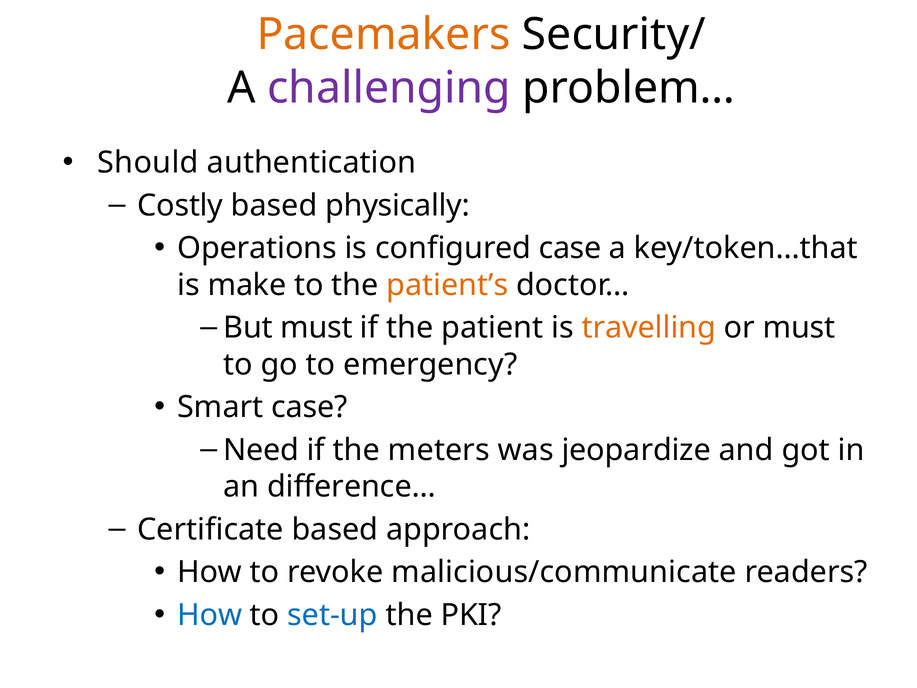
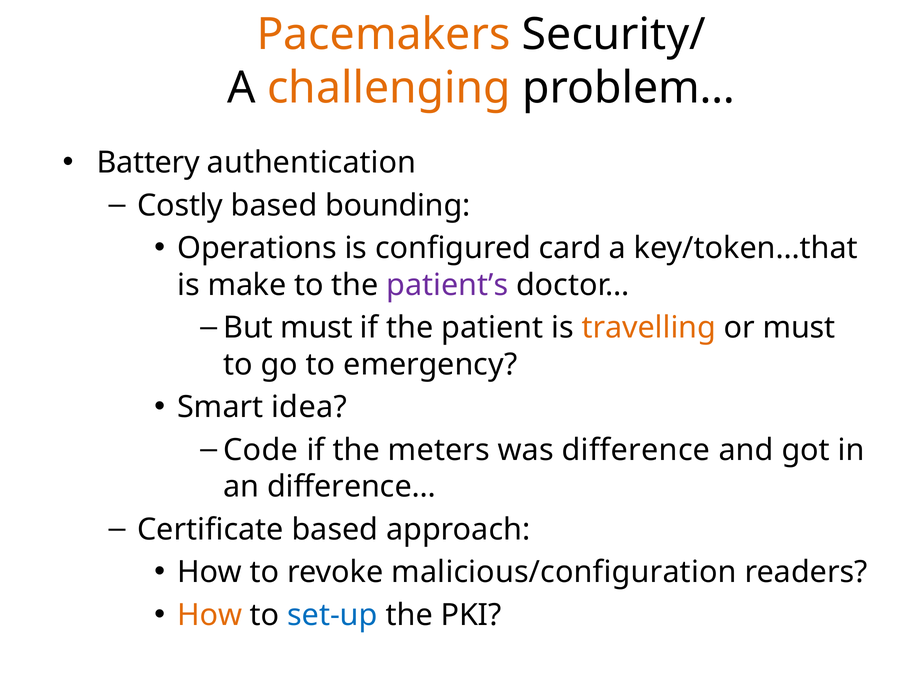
challenging colour: purple -> orange (389, 88)
Should: Should -> Battery (148, 163)
physically: physically -> bounding (398, 205)
configured case: case -> card (570, 248)
patient’s colour: orange -> purple (447, 285)
Smart case: case -> idea (309, 407)
Need: Need -> Code (261, 450)
jeopardize: jeopardize -> difference (636, 450)
malicious/communicate: malicious/communicate -> malicious/configuration (564, 572)
How colour: blue -> orange (210, 615)
